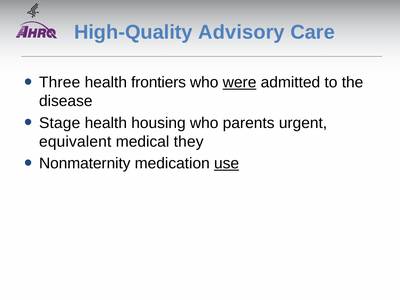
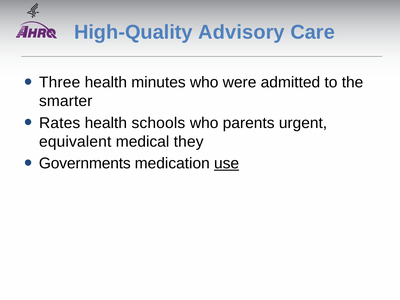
frontiers: frontiers -> minutes (158, 82)
were underline: present -> none (240, 82)
disease: disease -> smarter (66, 101)
Stage: Stage -> Rates (60, 123)
housing: housing -> schools (158, 123)
Nonmaternity: Nonmaternity -> Governments (85, 163)
